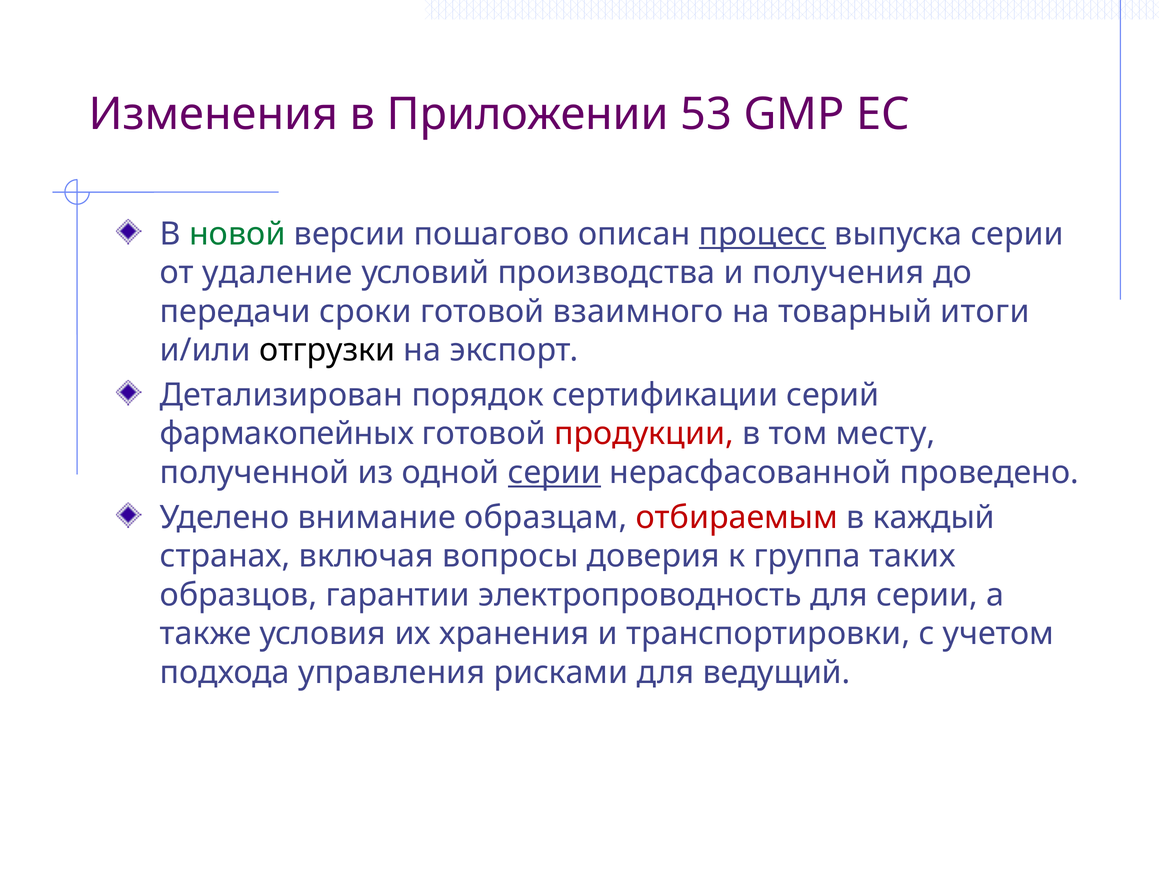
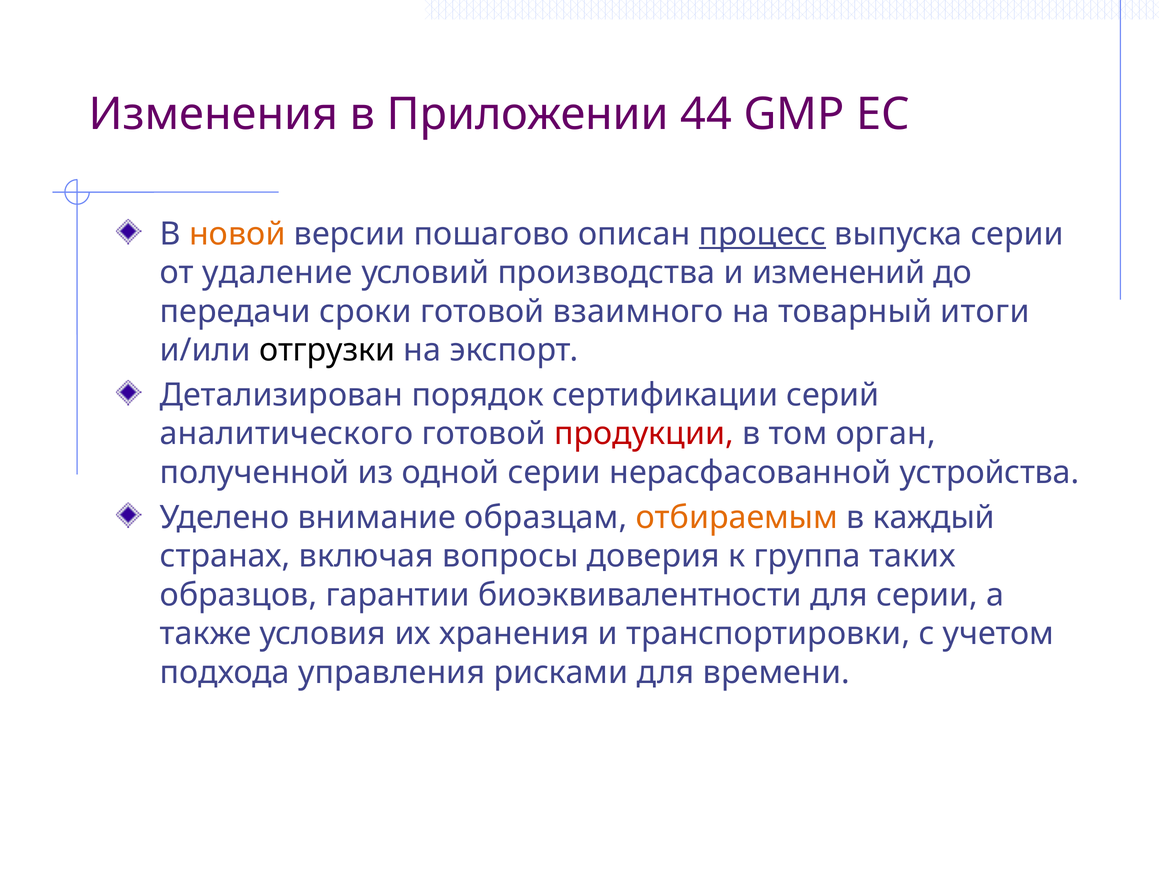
53: 53 -> 44 (706, 114)
новой colour: green -> orange (237, 234)
получения: получения -> изменений (839, 272)
фармакопейных: фармакопейных -> аналитического (287, 433)
месту: месту -> орган (886, 433)
серии underline: present -> none (554, 472)
проведено: проведено -> устройства (989, 472)
отбираемым colour: red -> orange (737, 517)
электропроводность: электропроводность -> биоэквивалентности (640, 595)
ведущий: ведущий -> времени (776, 672)
